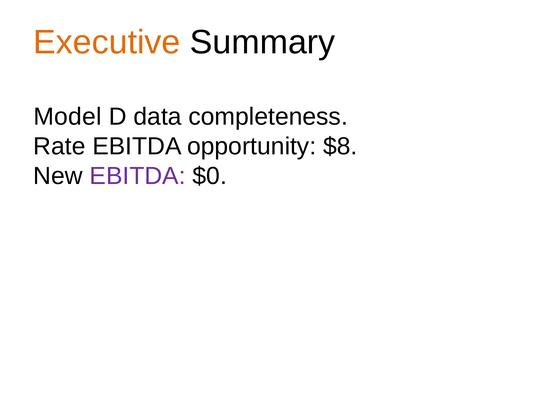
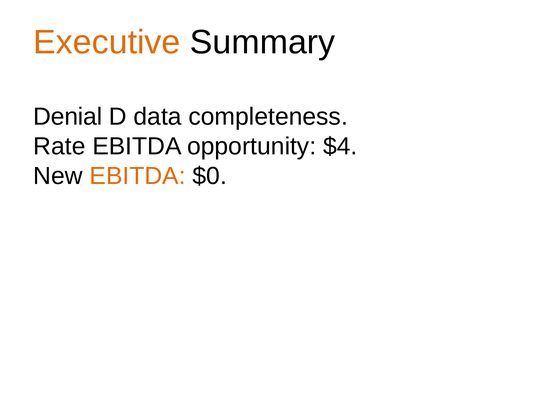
Model: Model -> Denial (68, 117)
$8: $8 -> $4 (340, 146)
EBITDA colour: purple -> orange (138, 176)
